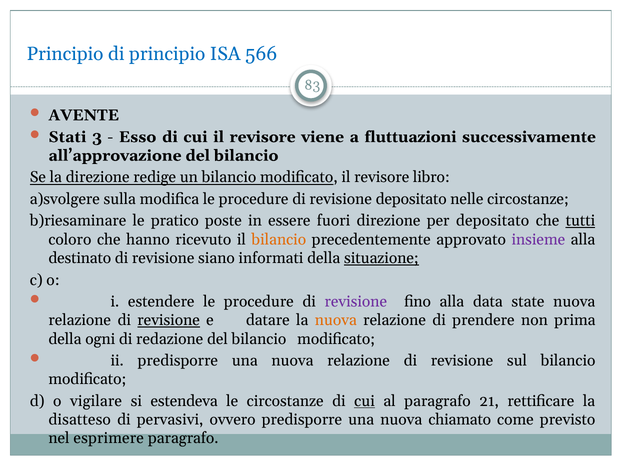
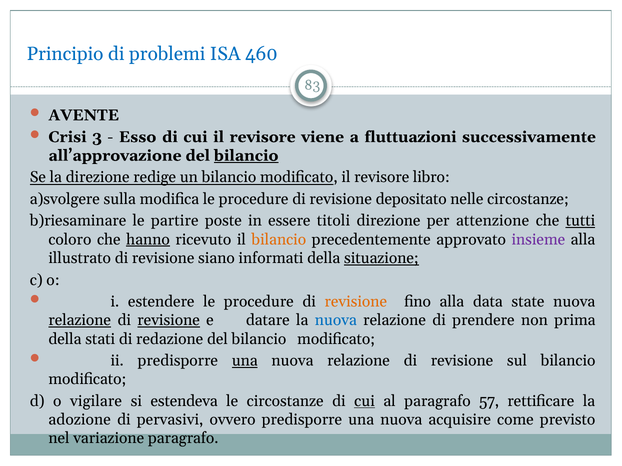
di principio: principio -> problemi (167, 54)
566: 566 -> 460 (261, 54)
Stati: Stati -> Crisi (68, 137)
bilancio underline: none -> present (246, 156)
pratico: pratico -> partire (175, 221)
fuori: fuori -> titoli (333, 221)
per depositato: depositato -> attenzione (493, 221)
hanno underline: none -> present (148, 240)
destinato: destinato -> illustrato (80, 258)
revisione colour: purple -> orange (356, 302)
relazione underline: none -> present (80, 321)
nuova colour: orange -> blue (336, 321)
ogni: ogni -> stati (100, 339)
una underline: none -> present (245, 361)
21: 21 -> 57 (489, 401)
disatteso: disatteso -> adozione (80, 420)
chiamato: chiamato -> acquisire (460, 420)
esprimere: esprimere -> variazione (109, 439)
